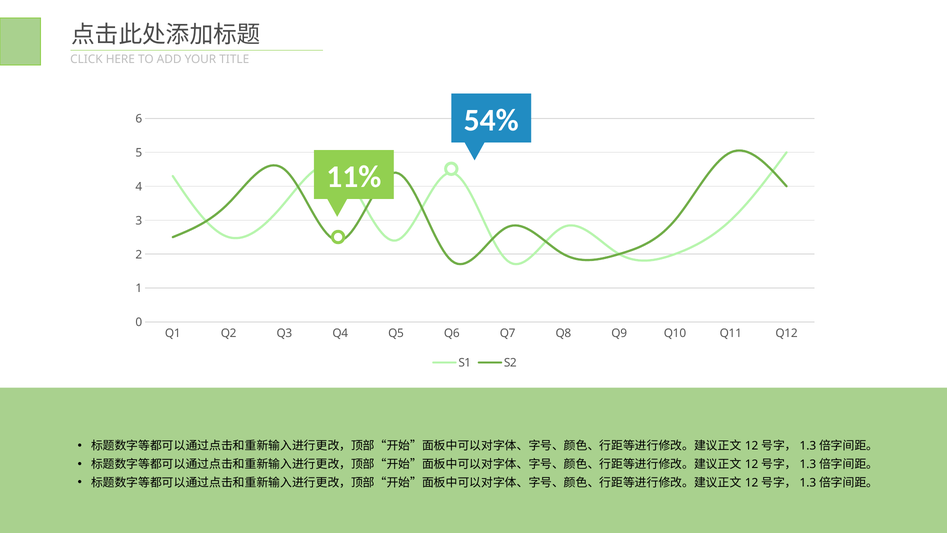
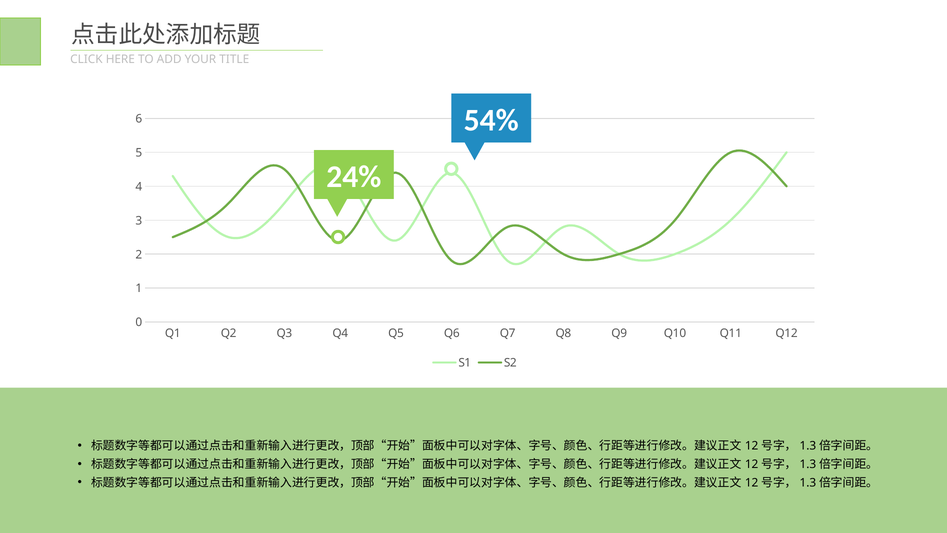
11%: 11% -> 24% (354, 177)
